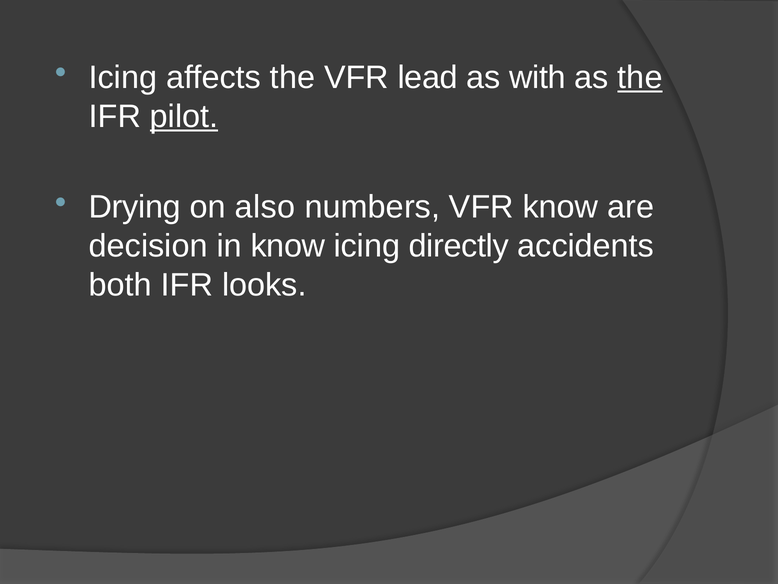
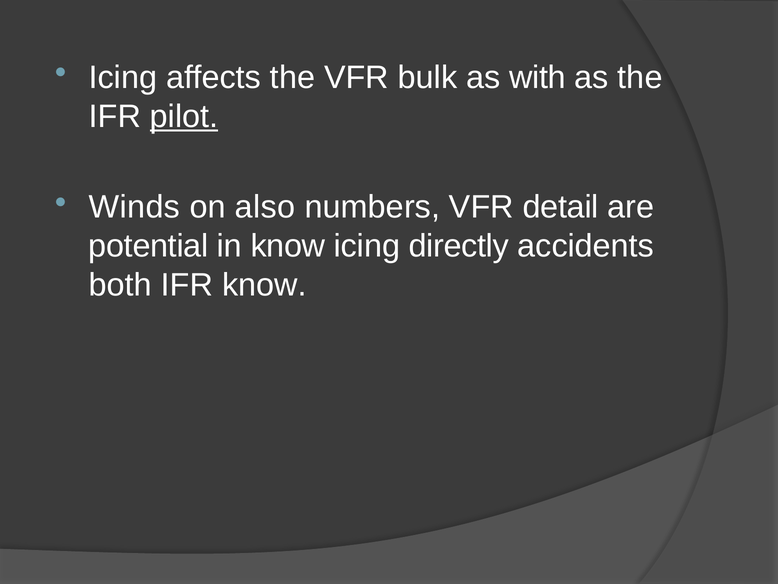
lead: lead -> bulk (428, 77)
the underline: present -> none (640, 77)
Drying: Drying -> Winds (135, 207)
VFR know: know -> detail (561, 207)
decision: decision -> potential (148, 246)
IFR looks: looks -> know (264, 285)
